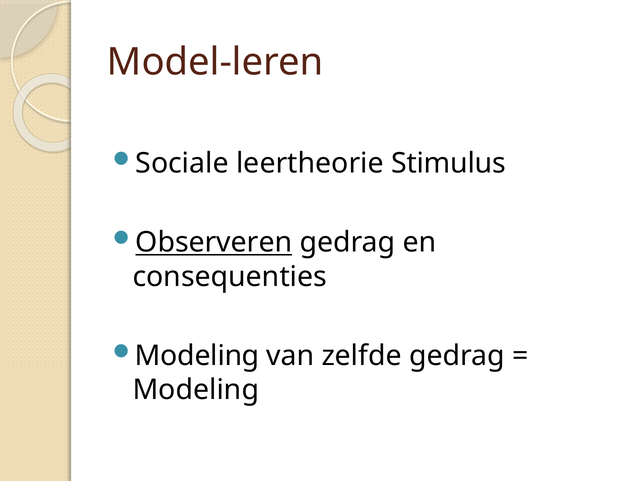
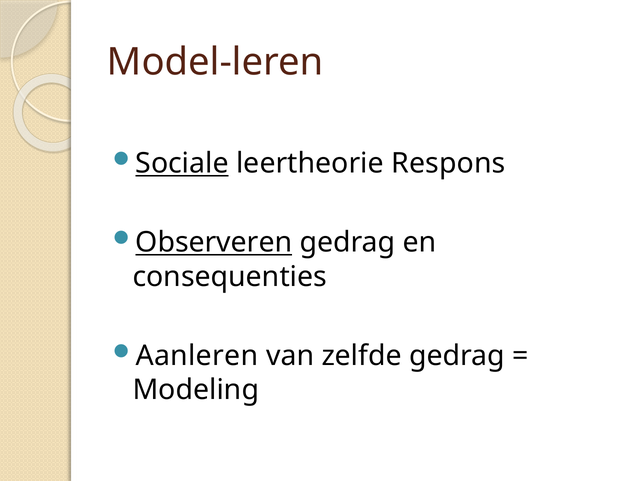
Sociale underline: none -> present (182, 163)
Stimulus: Stimulus -> Respons (448, 163)
Modeling: Modeling -> Aanleren (197, 356)
